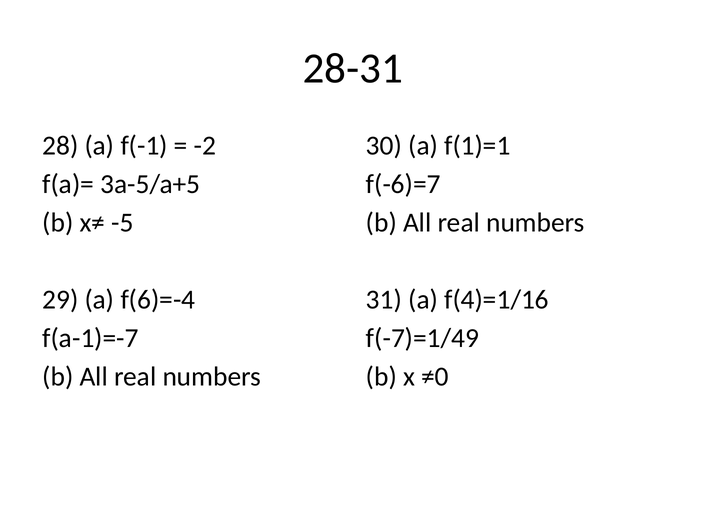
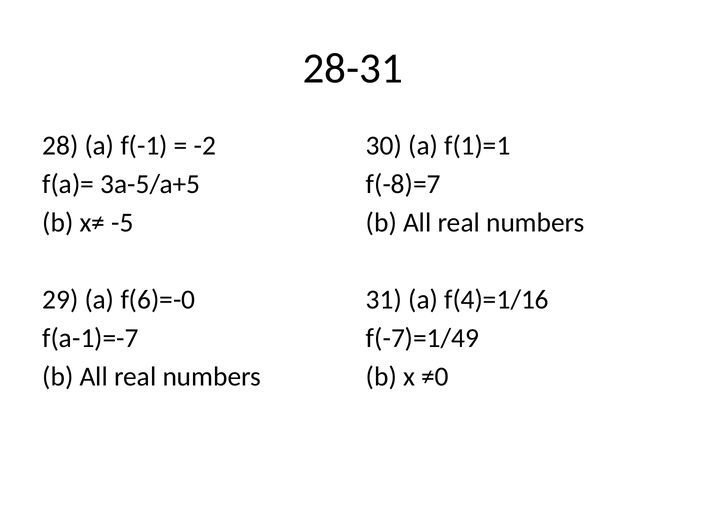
f(-6)=7: f(-6)=7 -> f(-8)=7 (403, 184)
f(6)=-4: f(6)=-4 -> f(6)=-0 (158, 299)
